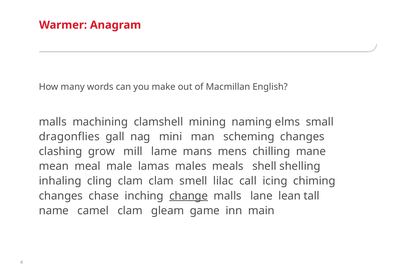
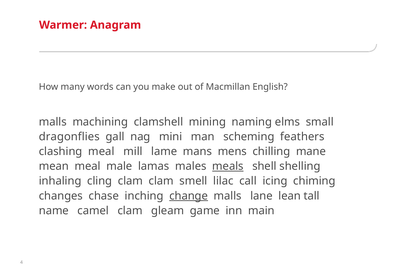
scheming changes: changes -> feathers (302, 137)
clashing grow: grow -> meal (101, 152)
meals underline: none -> present (228, 166)
